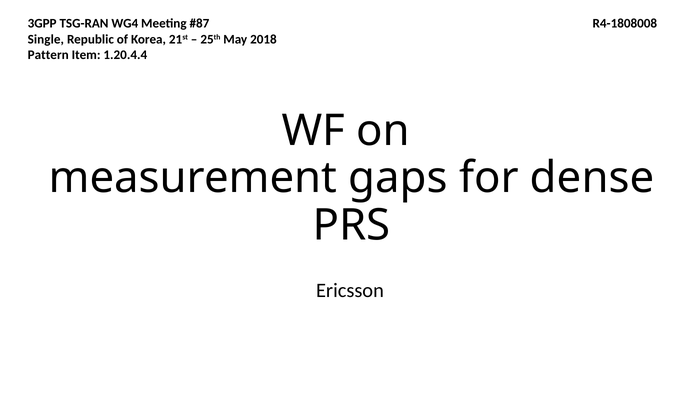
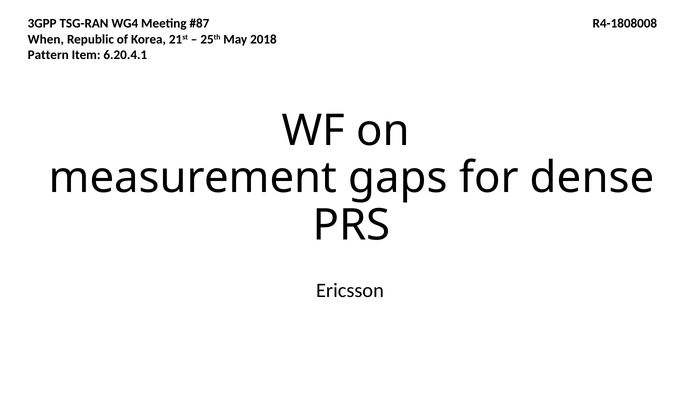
Single: Single -> When (46, 39)
1.20.4.4: 1.20.4.4 -> 6.20.4.1 (125, 55)
